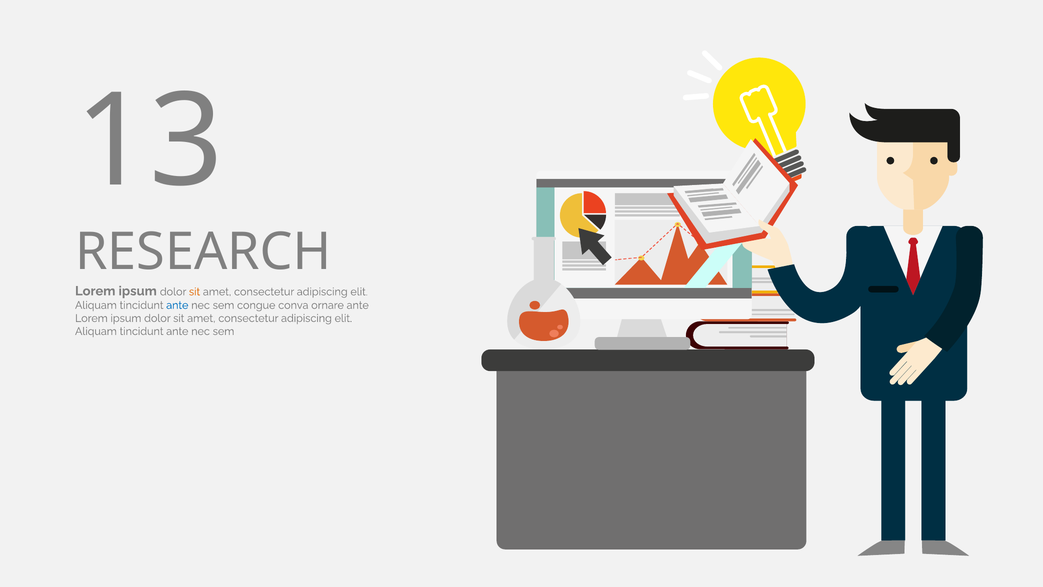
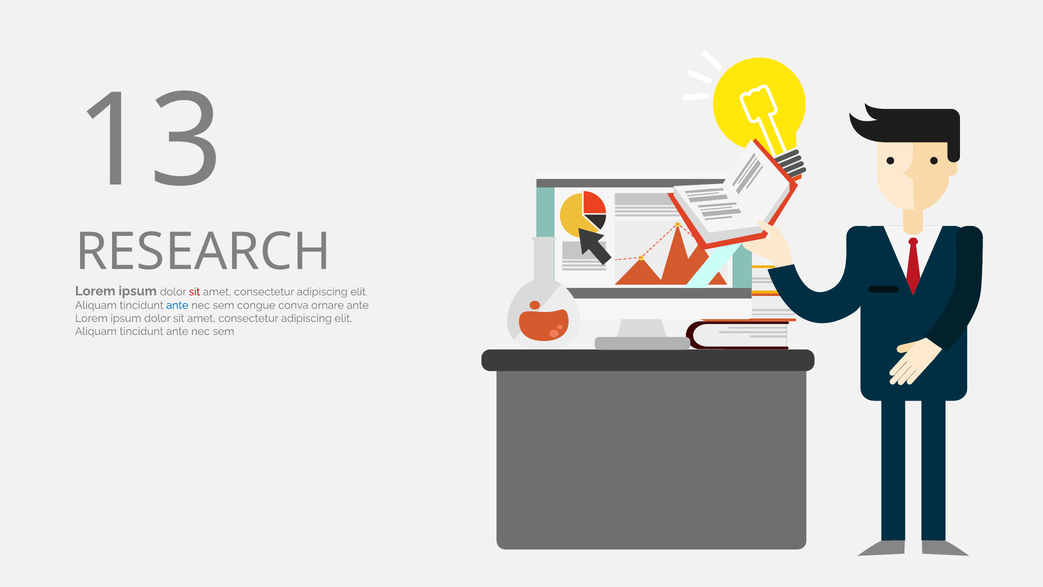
sit colour: orange -> red (195, 292)
